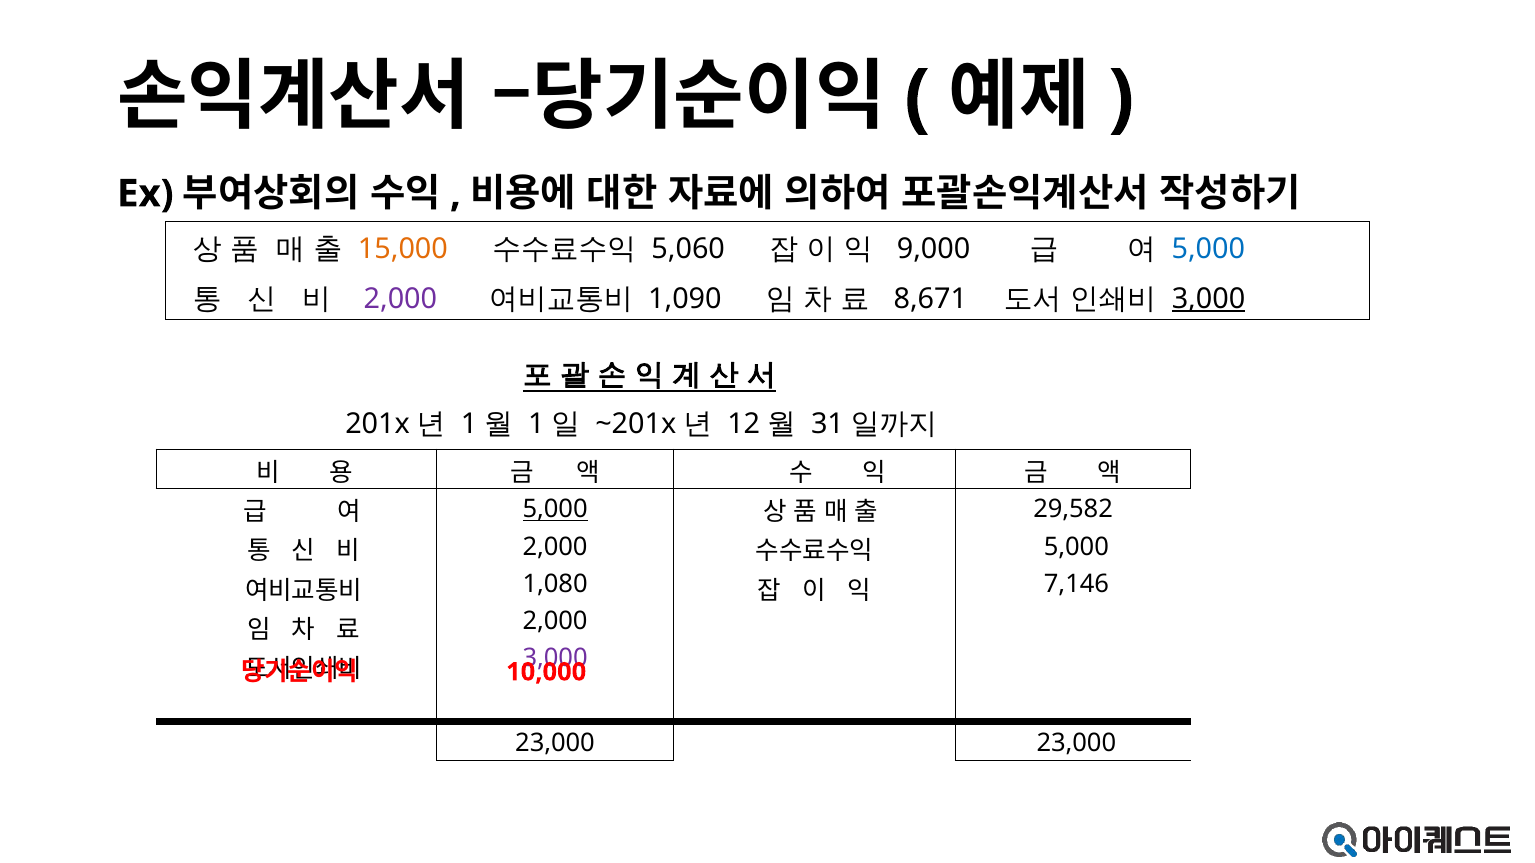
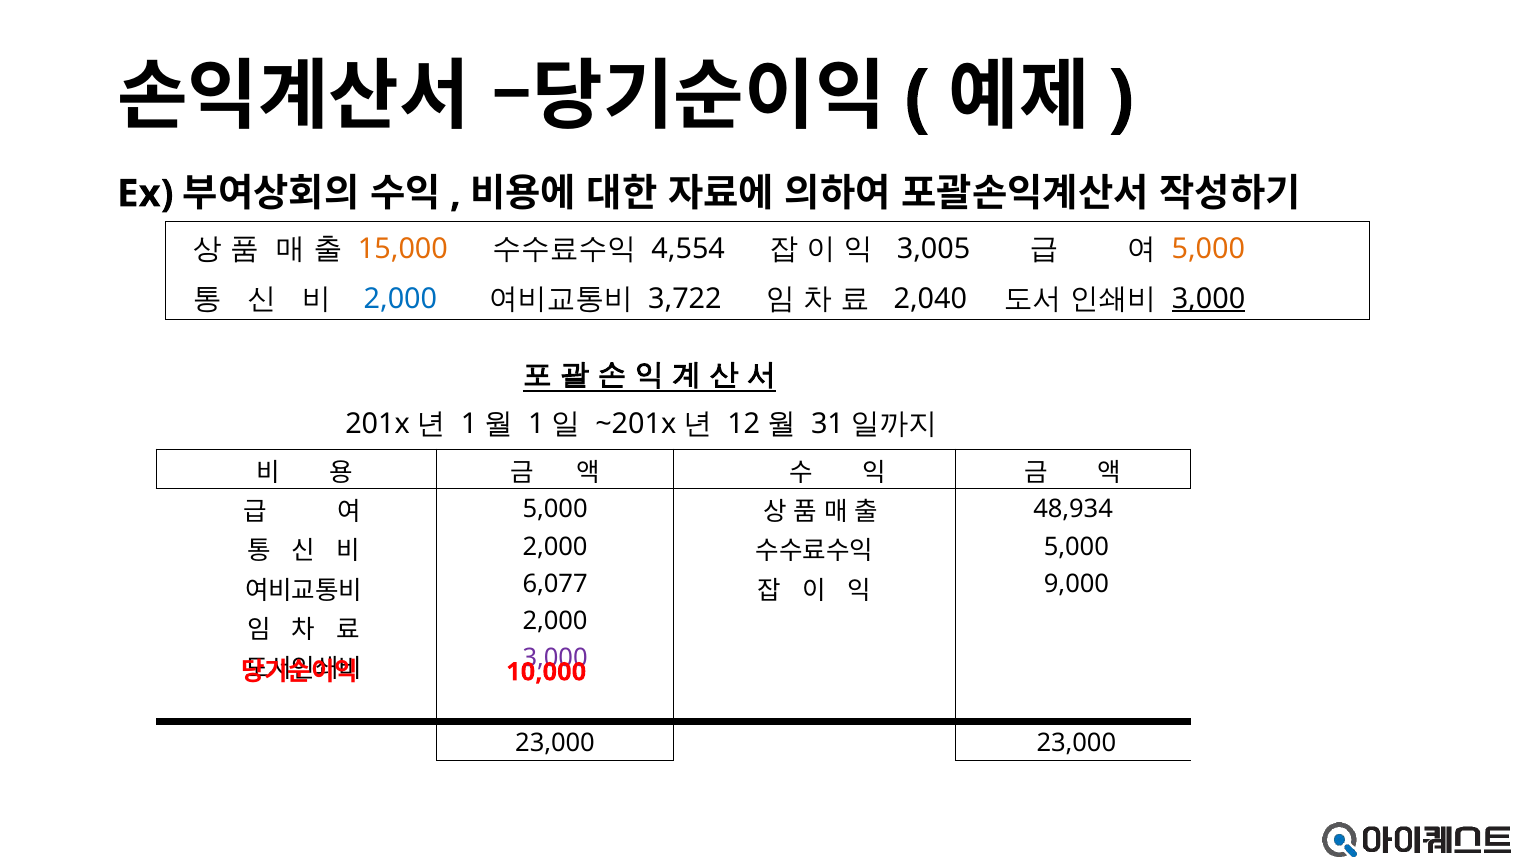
5,060: 5,060 -> 4,554 (688, 249)
9,000: 9,000 -> 3,005 (934, 249)
5,000 colour: blue -> orange (1208, 249)
2,000 colour: purple -> blue (400, 299)
1,090: 1,090 -> 3,722 (685, 299)
8,671: 8,671 -> 2,040 (930, 299)
5,000 underline: present -> none (555, 510)
29,582: 29,582 -> 48,934 (1073, 510)
1,080: 1,080 -> 6,077 (555, 584)
7,146: 7,146 -> 9,000 (1076, 584)
